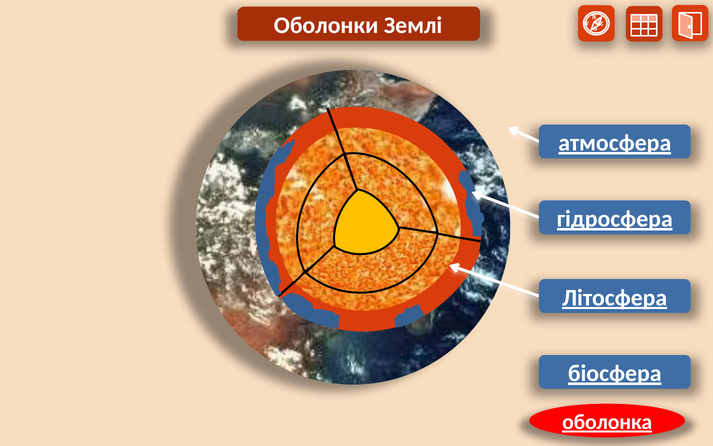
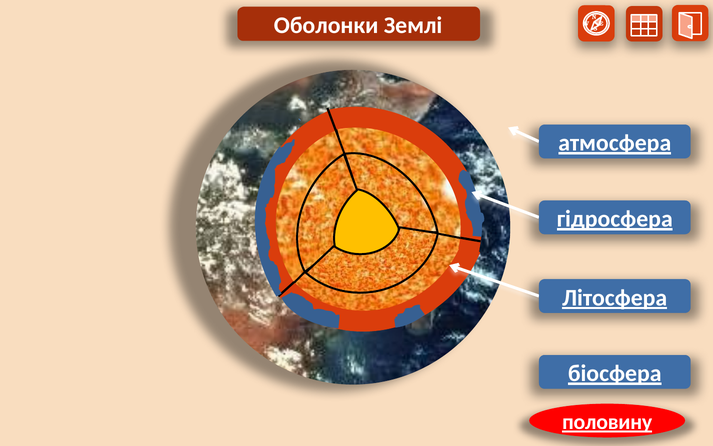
оболонка: оболонка -> половину (607, 422)
